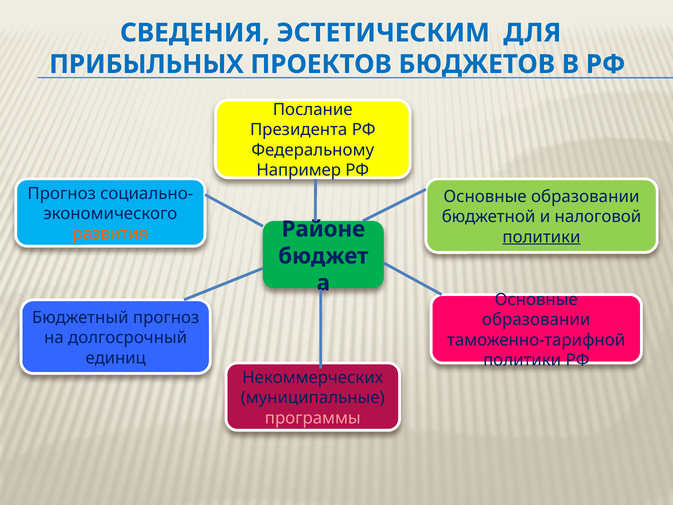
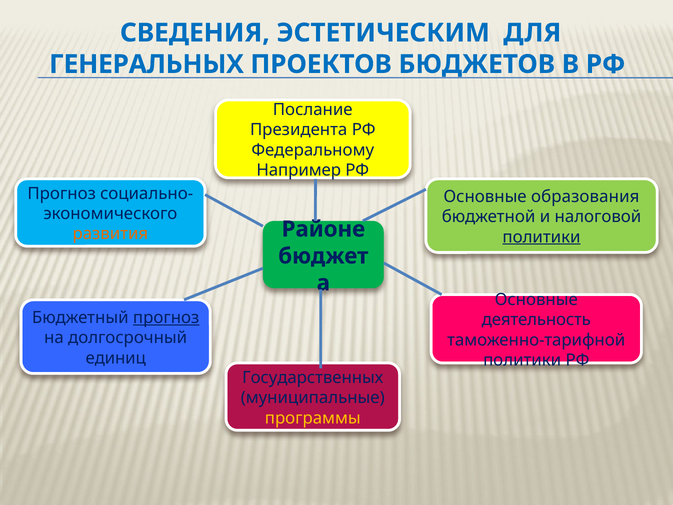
ПРИБЫЛЬНЫХ: ПРИБЫЛЬНЫХ -> ГЕНЕРАЛЬНЫХ (146, 64)
образовании: образовании -> образования (585, 197)
прогноз underline: none -> present (166, 317)
образовании: образовании -> деятельность (536, 320)
Некоммерческих: Некоммерческих -> Государственных (313, 377)
программы colour: pink -> yellow (313, 418)
